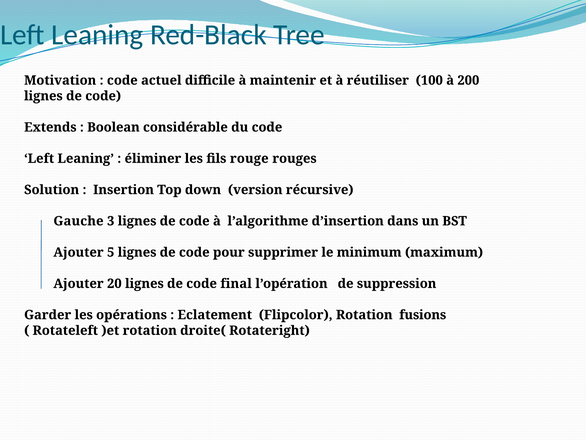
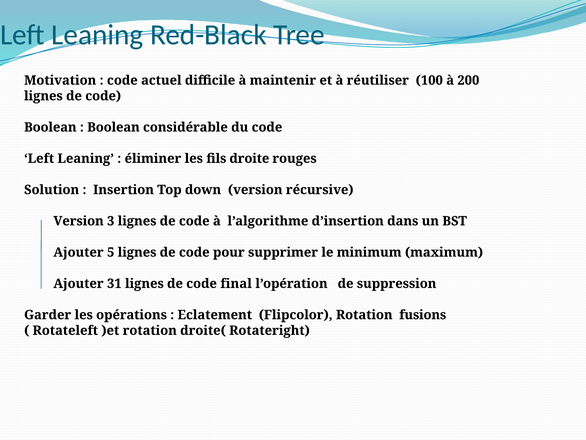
Extends: Extends -> Boolean (50, 127)
rouge: rouge -> droite (249, 158)
Gauche: Gauche -> Version (79, 221)
20: 20 -> 31 (114, 283)
